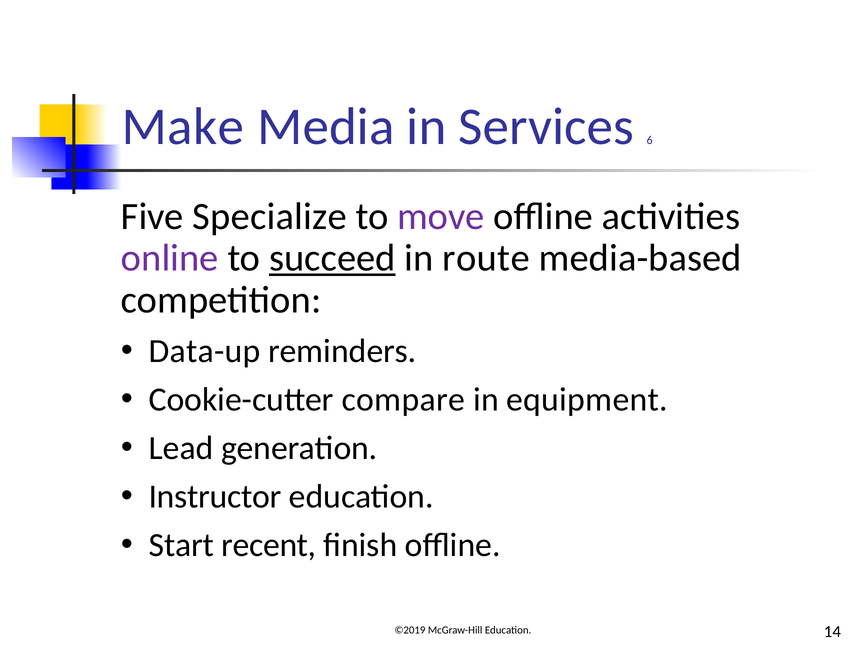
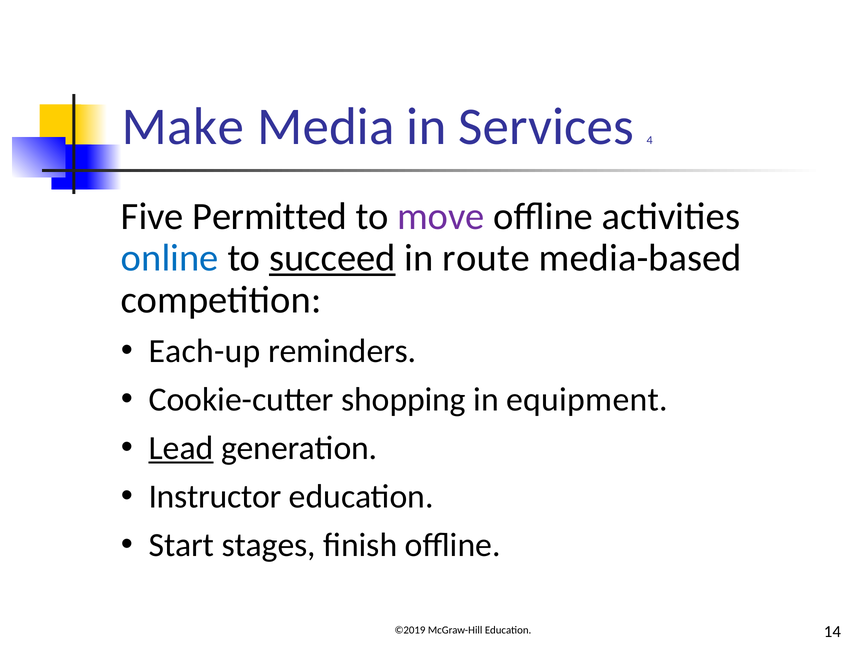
6: 6 -> 4 (650, 140)
Specialize: Specialize -> Permitted (270, 217)
online colour: purple -> blue (170, 258)
Data-up: Data-up -> Each-up (205, 351)
compare: compare -> shopping (404, 400)
Lead underline: none -> present (181, 448)
recent: recent -> stages (269, 545)
